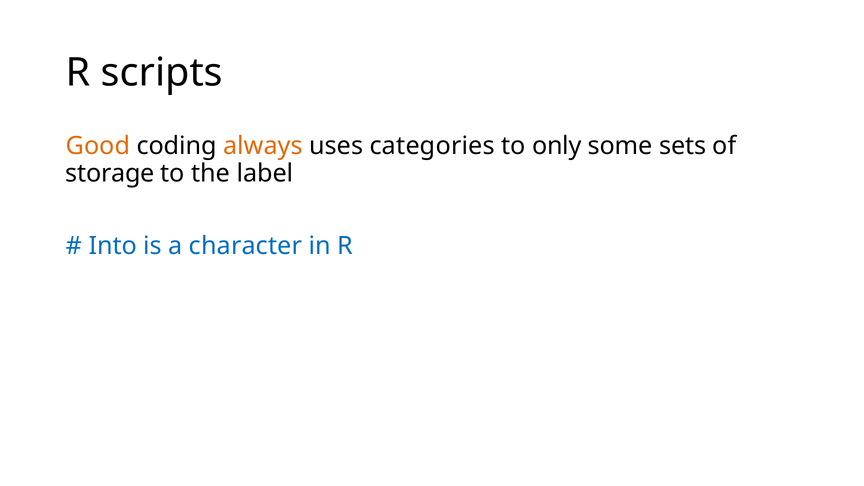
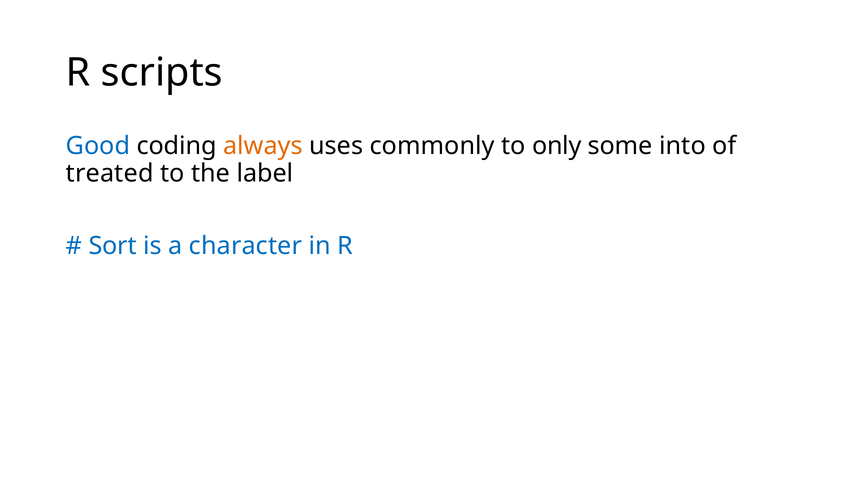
Good colour: orange -> blue (98, 146)
categories: categories -> commonly (432, 146)
sets: sets -> into (682, 146)
storage: storage -> treated (110, 173)
Into: Into -> Sort (113, 246)
